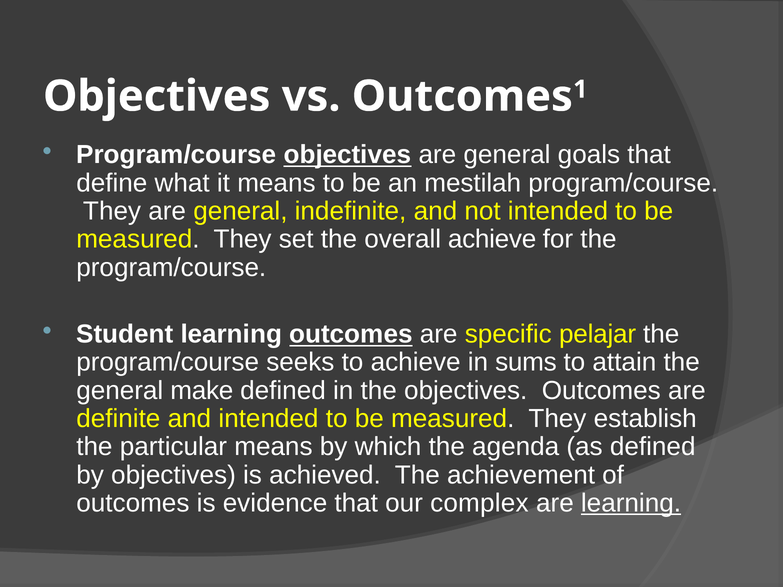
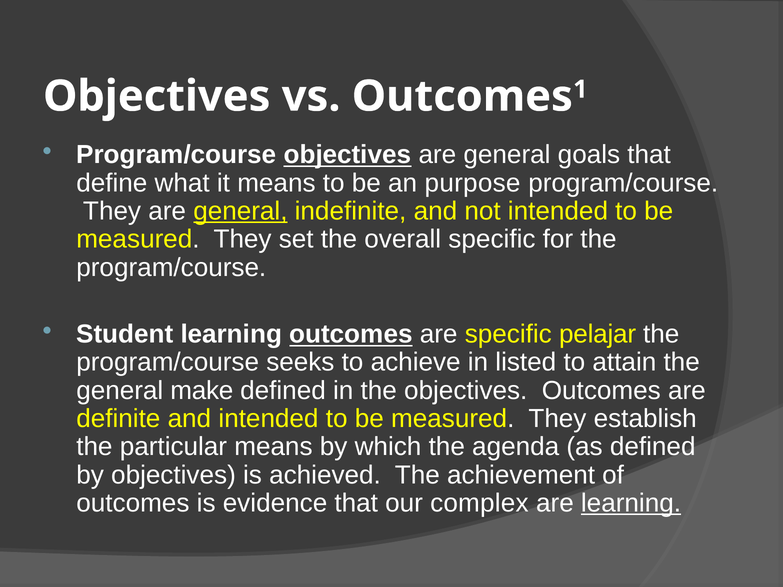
mestilah: mestilah -> purpose (473, 183)
general underline: none -> present (240, 211)
overall achieve: achieve -> specific (492, 239)
sums: sums -> listed (526, 363)
